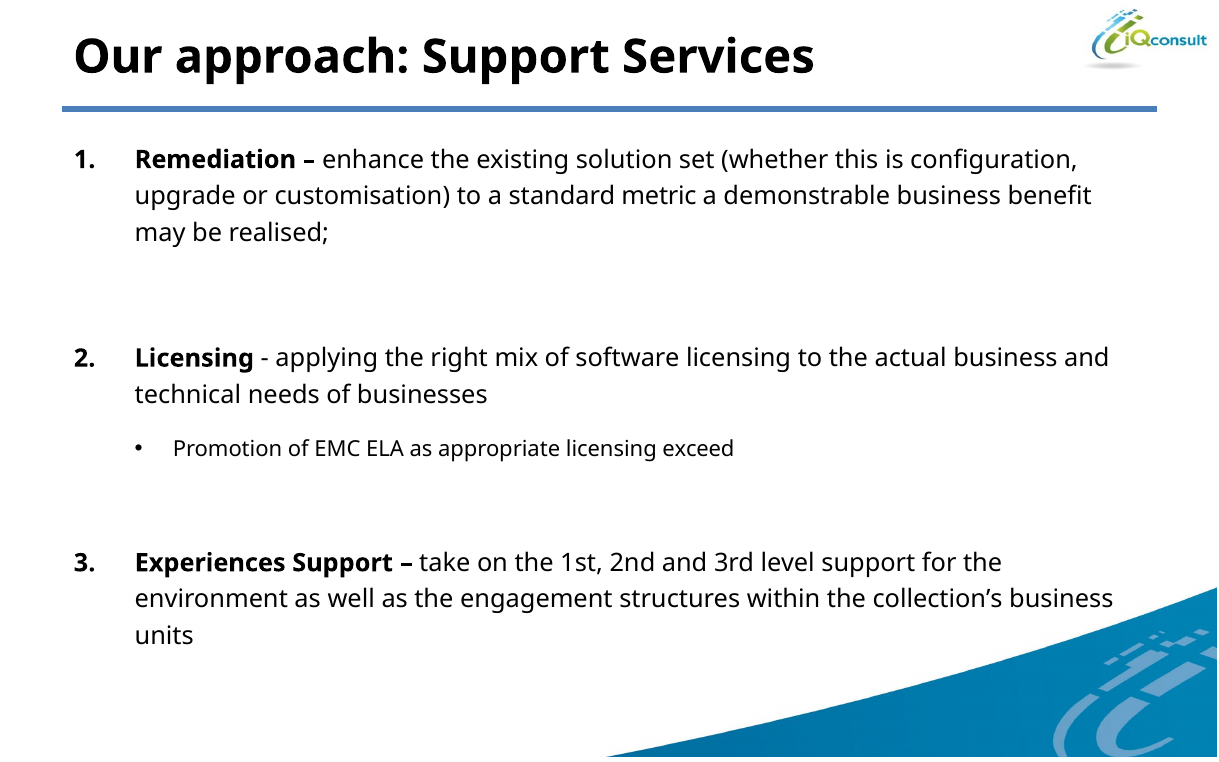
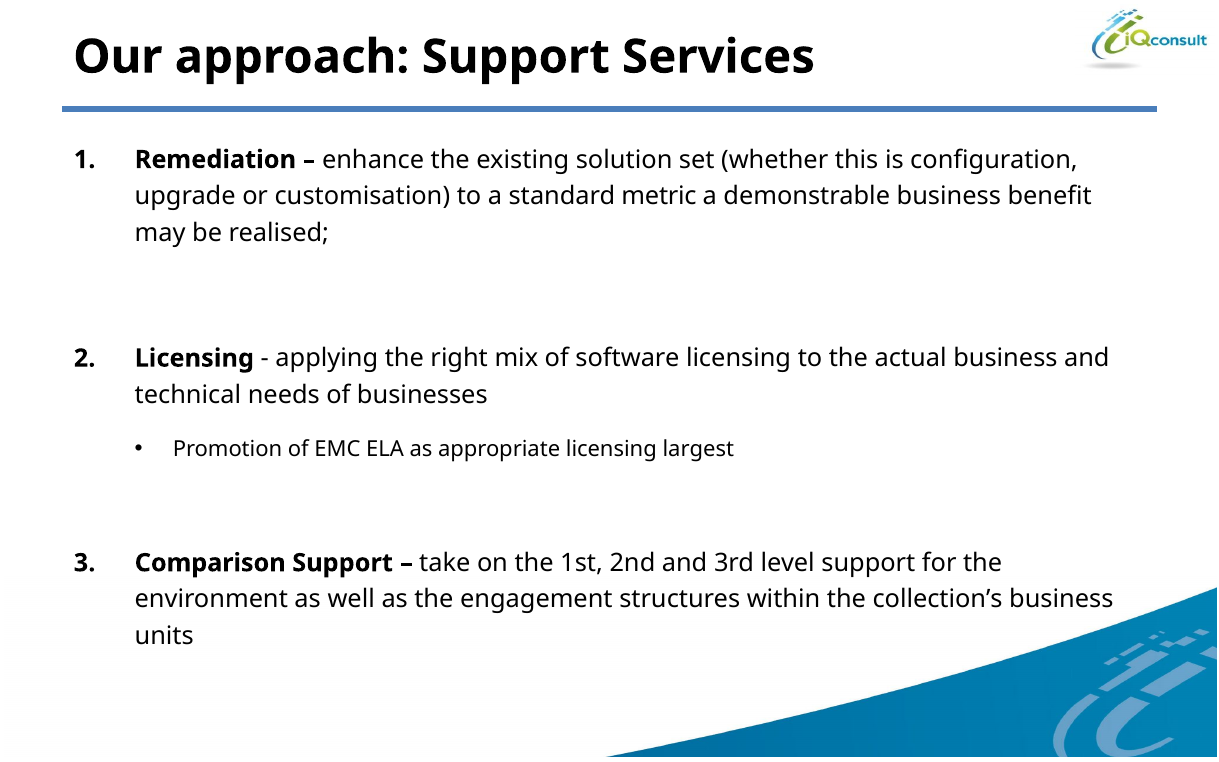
exceed: exceed -> largest (698, 449)
Experiences: Experiences -> Comparison (210, 563)
